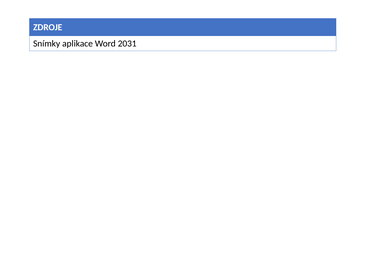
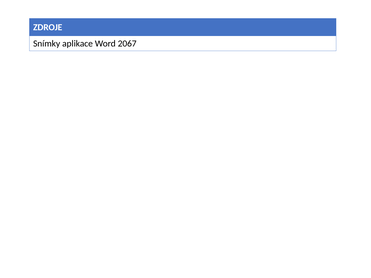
2031: 2031 -> 2067 (127, 44)
